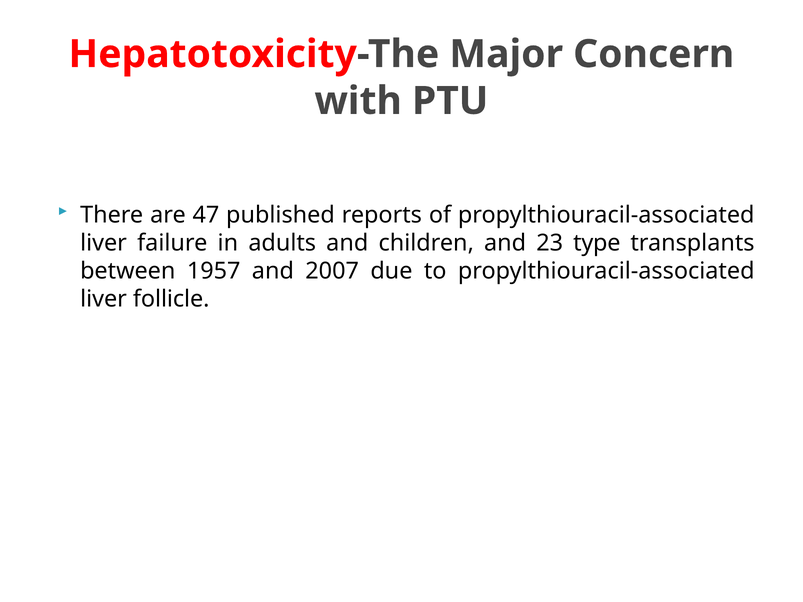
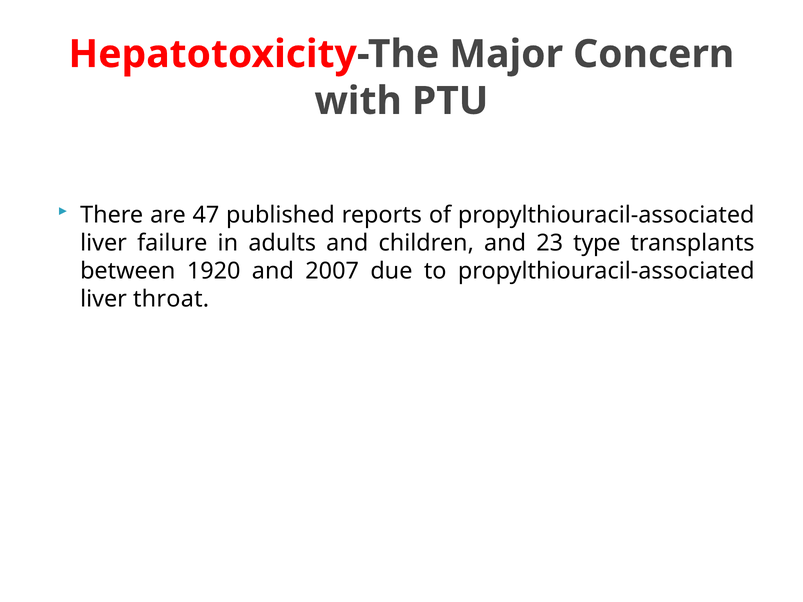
1957: 1957 -> 1920 (214, 271)
follicle: follicle -> throat (171, 299)
